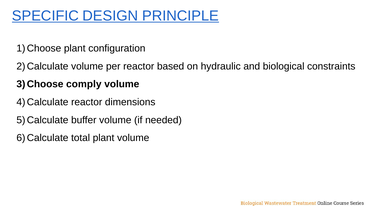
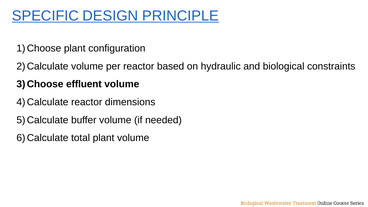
comply: comply -> effluent (84, 84)
